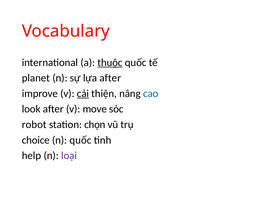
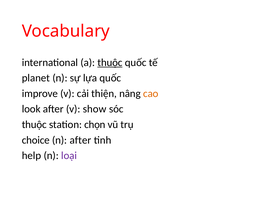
lựa after: after -> quốc (110, 78)
cải underline: present -> none (83, 93)
cao colour: blue -> orange (151, 93)
move: move -> show (95, 109)
robot: robot -> thuộc (34, 124)
n quốc: quốc -> after (80, 140)
